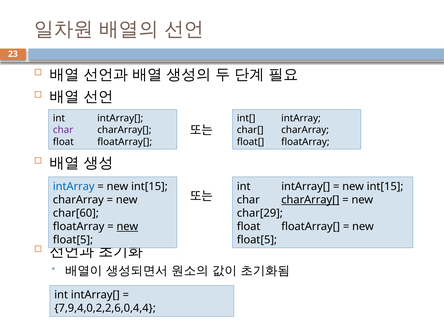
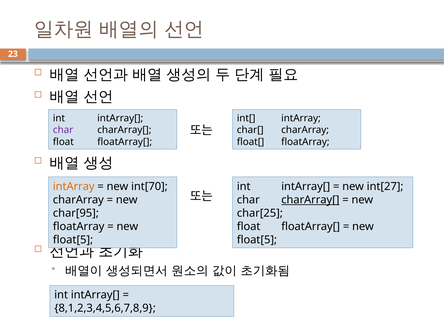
intArray colour: blue -> orange (74, 187)
int[15: int[15 -> int[70 (149, 187)
int[15: int[15 -> int[27 (385, 187)
char[60: char[60 -> char[95 (76, 213)
char[29: char[29 -> char[25 (260, 213)
new underline: present -> none (127, 227)
7,9,4,0,2,2,6,0,4,4: 7,9,4,0,2,2,6,0,4,4 -> 8,1,2,3,4,5,6,7,8,9 (105, 308)
